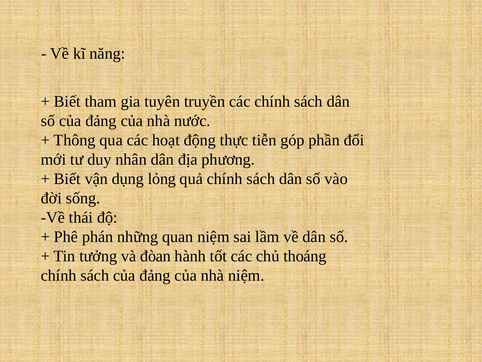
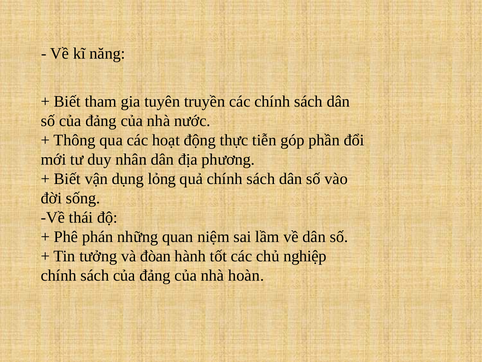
thoáng: thoáng -> nghiệp (305, 256)
nhà niệm: niệm -> hoàn (246, 275)
